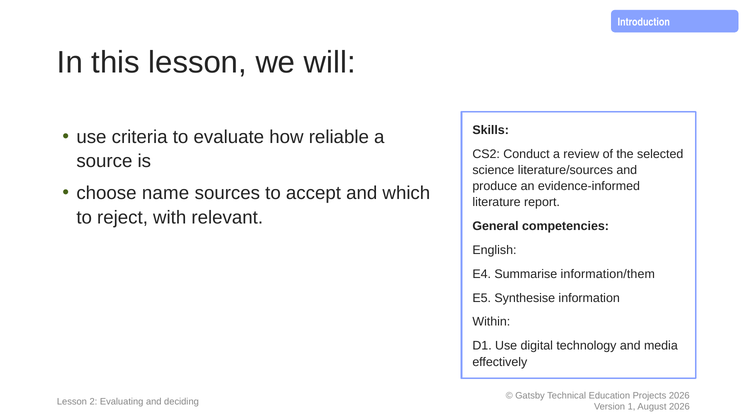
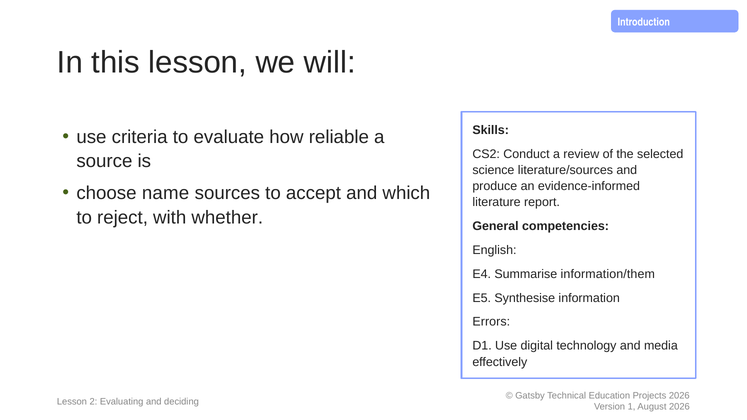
relevant: relevant -> whether (227, 218)
Within: Within -> Errors (491, 322)
